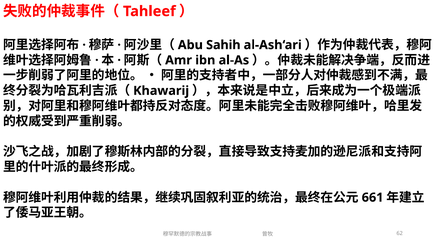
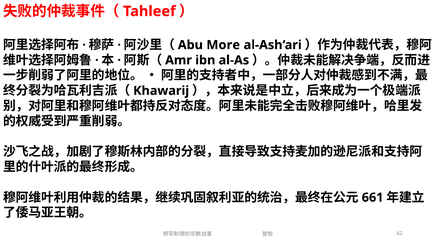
Sahih: Sahih -> More (223, 45)
